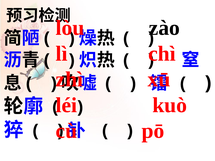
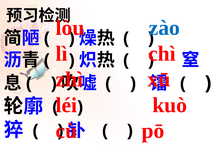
zào colour: black -> blue (164, 28)
